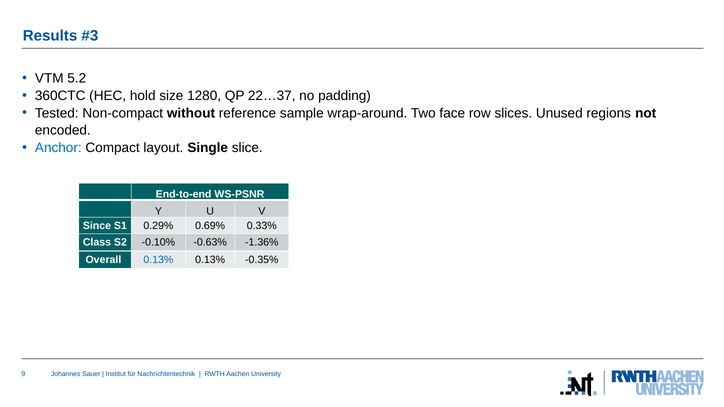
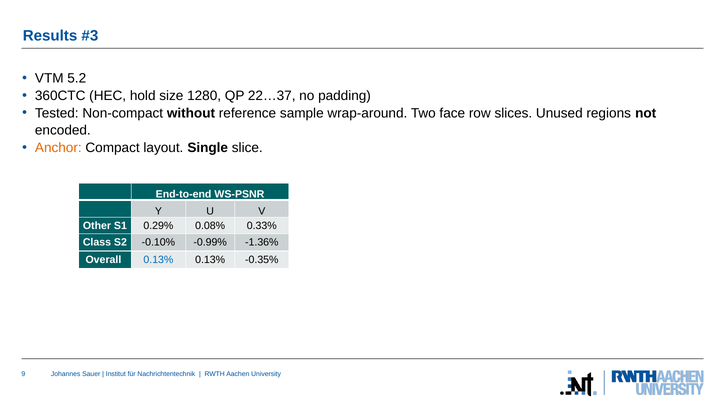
Anchor colour: blue -> orange (58, 148)
Since: Since -> Other (97, 226)
0.69%: 0.69% -> 0.08% (210, 226)
-0.63%: -0.63% -> -0.99% (210, 243)
